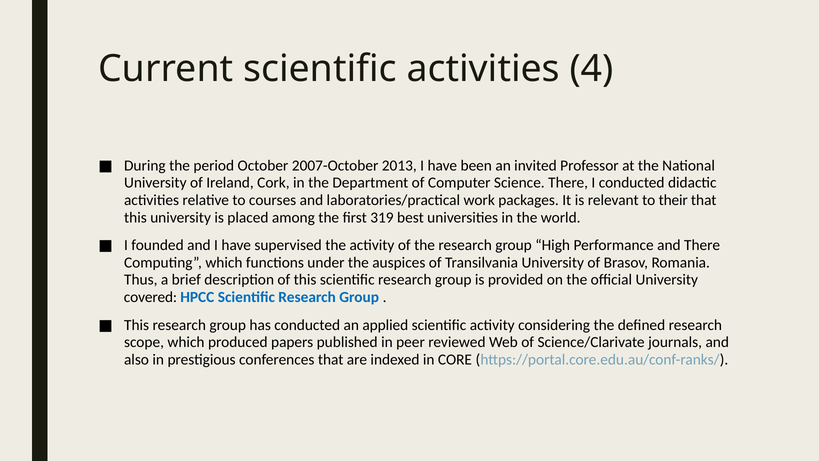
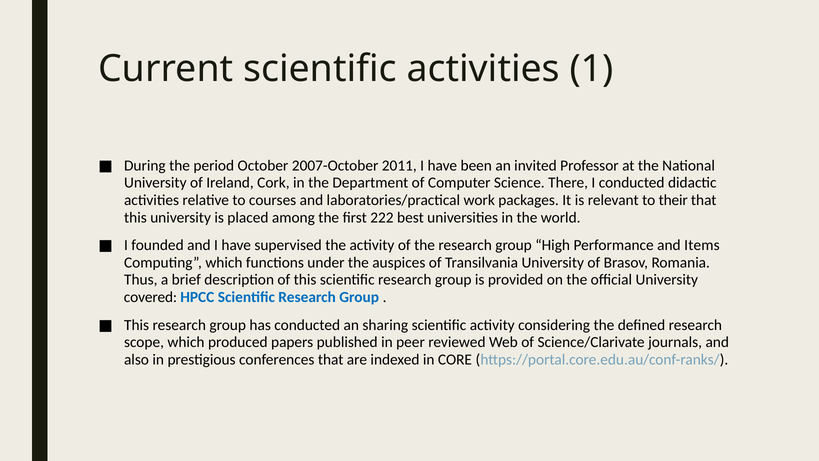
4: 4 -> 1 (592, 69)
2013: 2013 -> 2011 (399, 165)
319: 319 -> 222 (382, 217)
and There: There -> Items (702, 245)
applied: applied -> sharing (385, 325)
